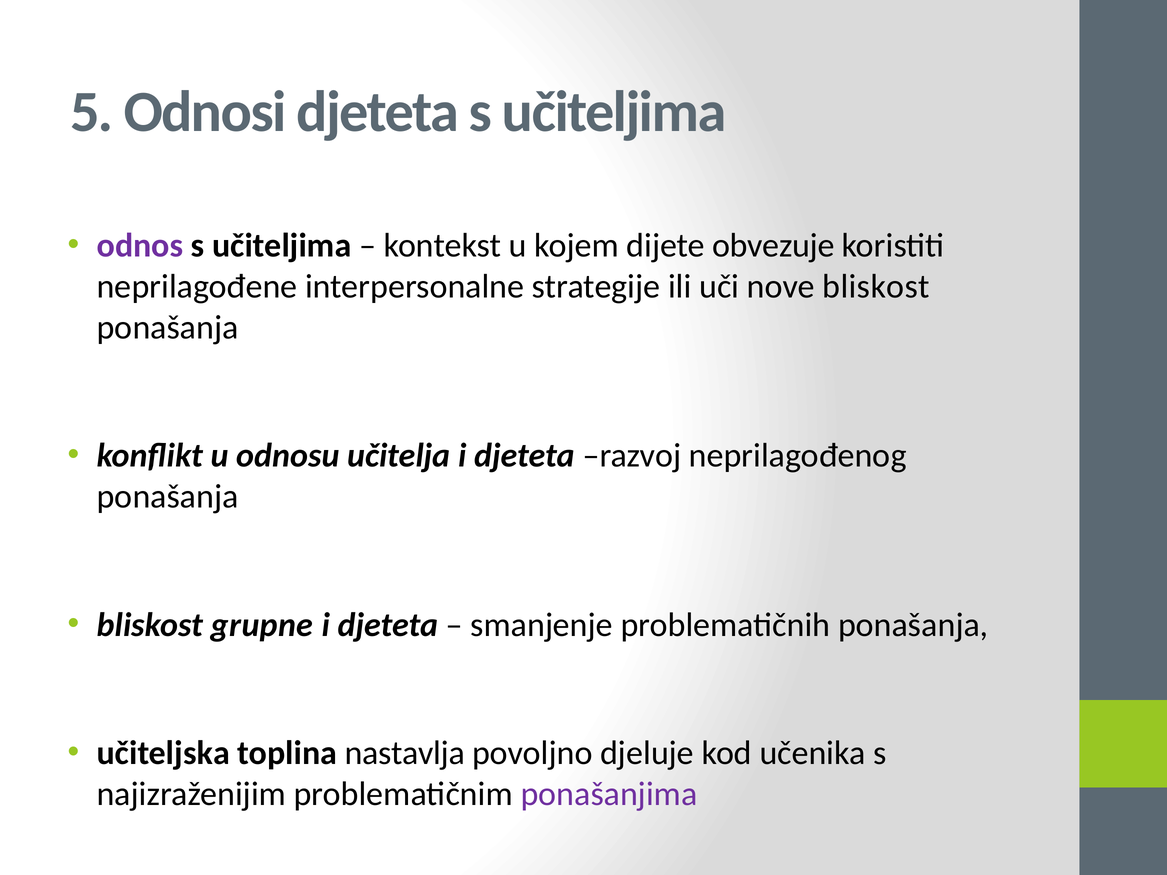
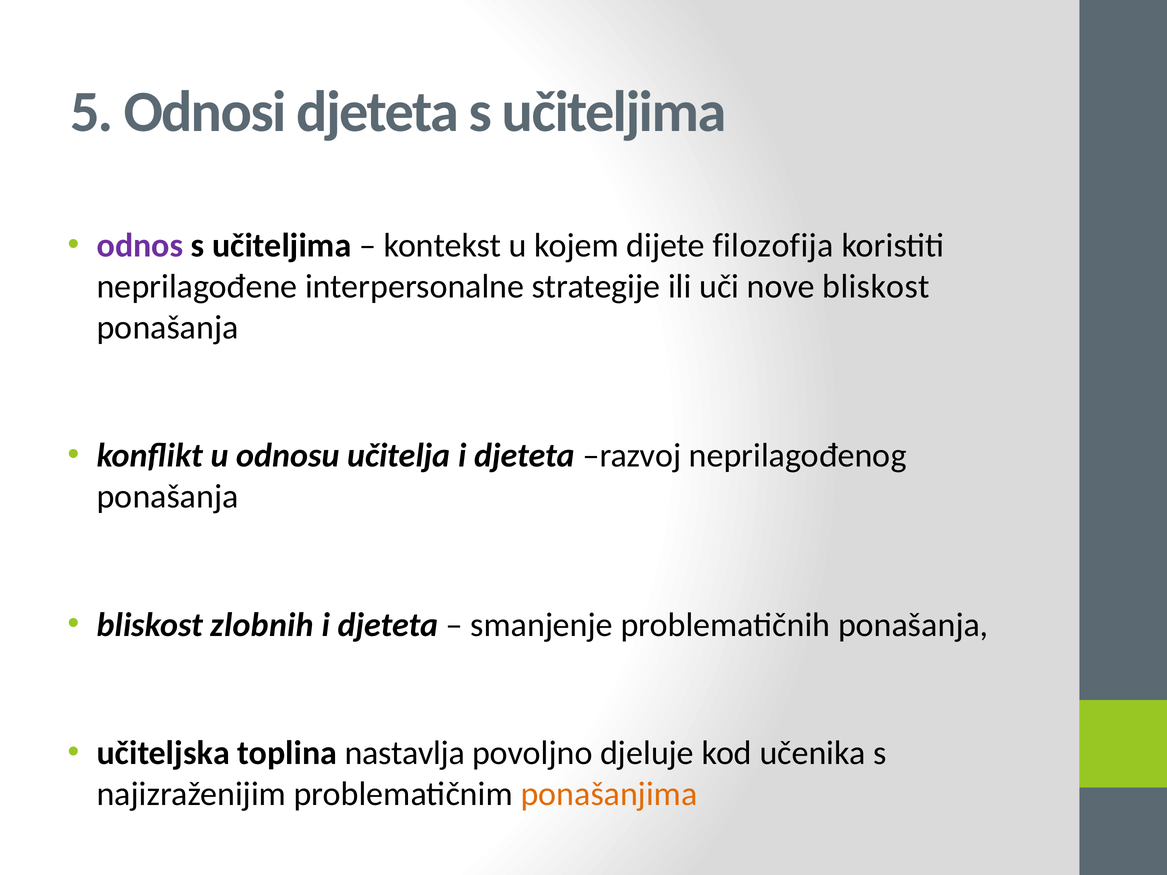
obvezuje: obvezuje -> filozofija (773, 246)
grupne: grupne -> zlobnih (262, 625)
ponašanjima colour: purple -> orange (609, 794)
